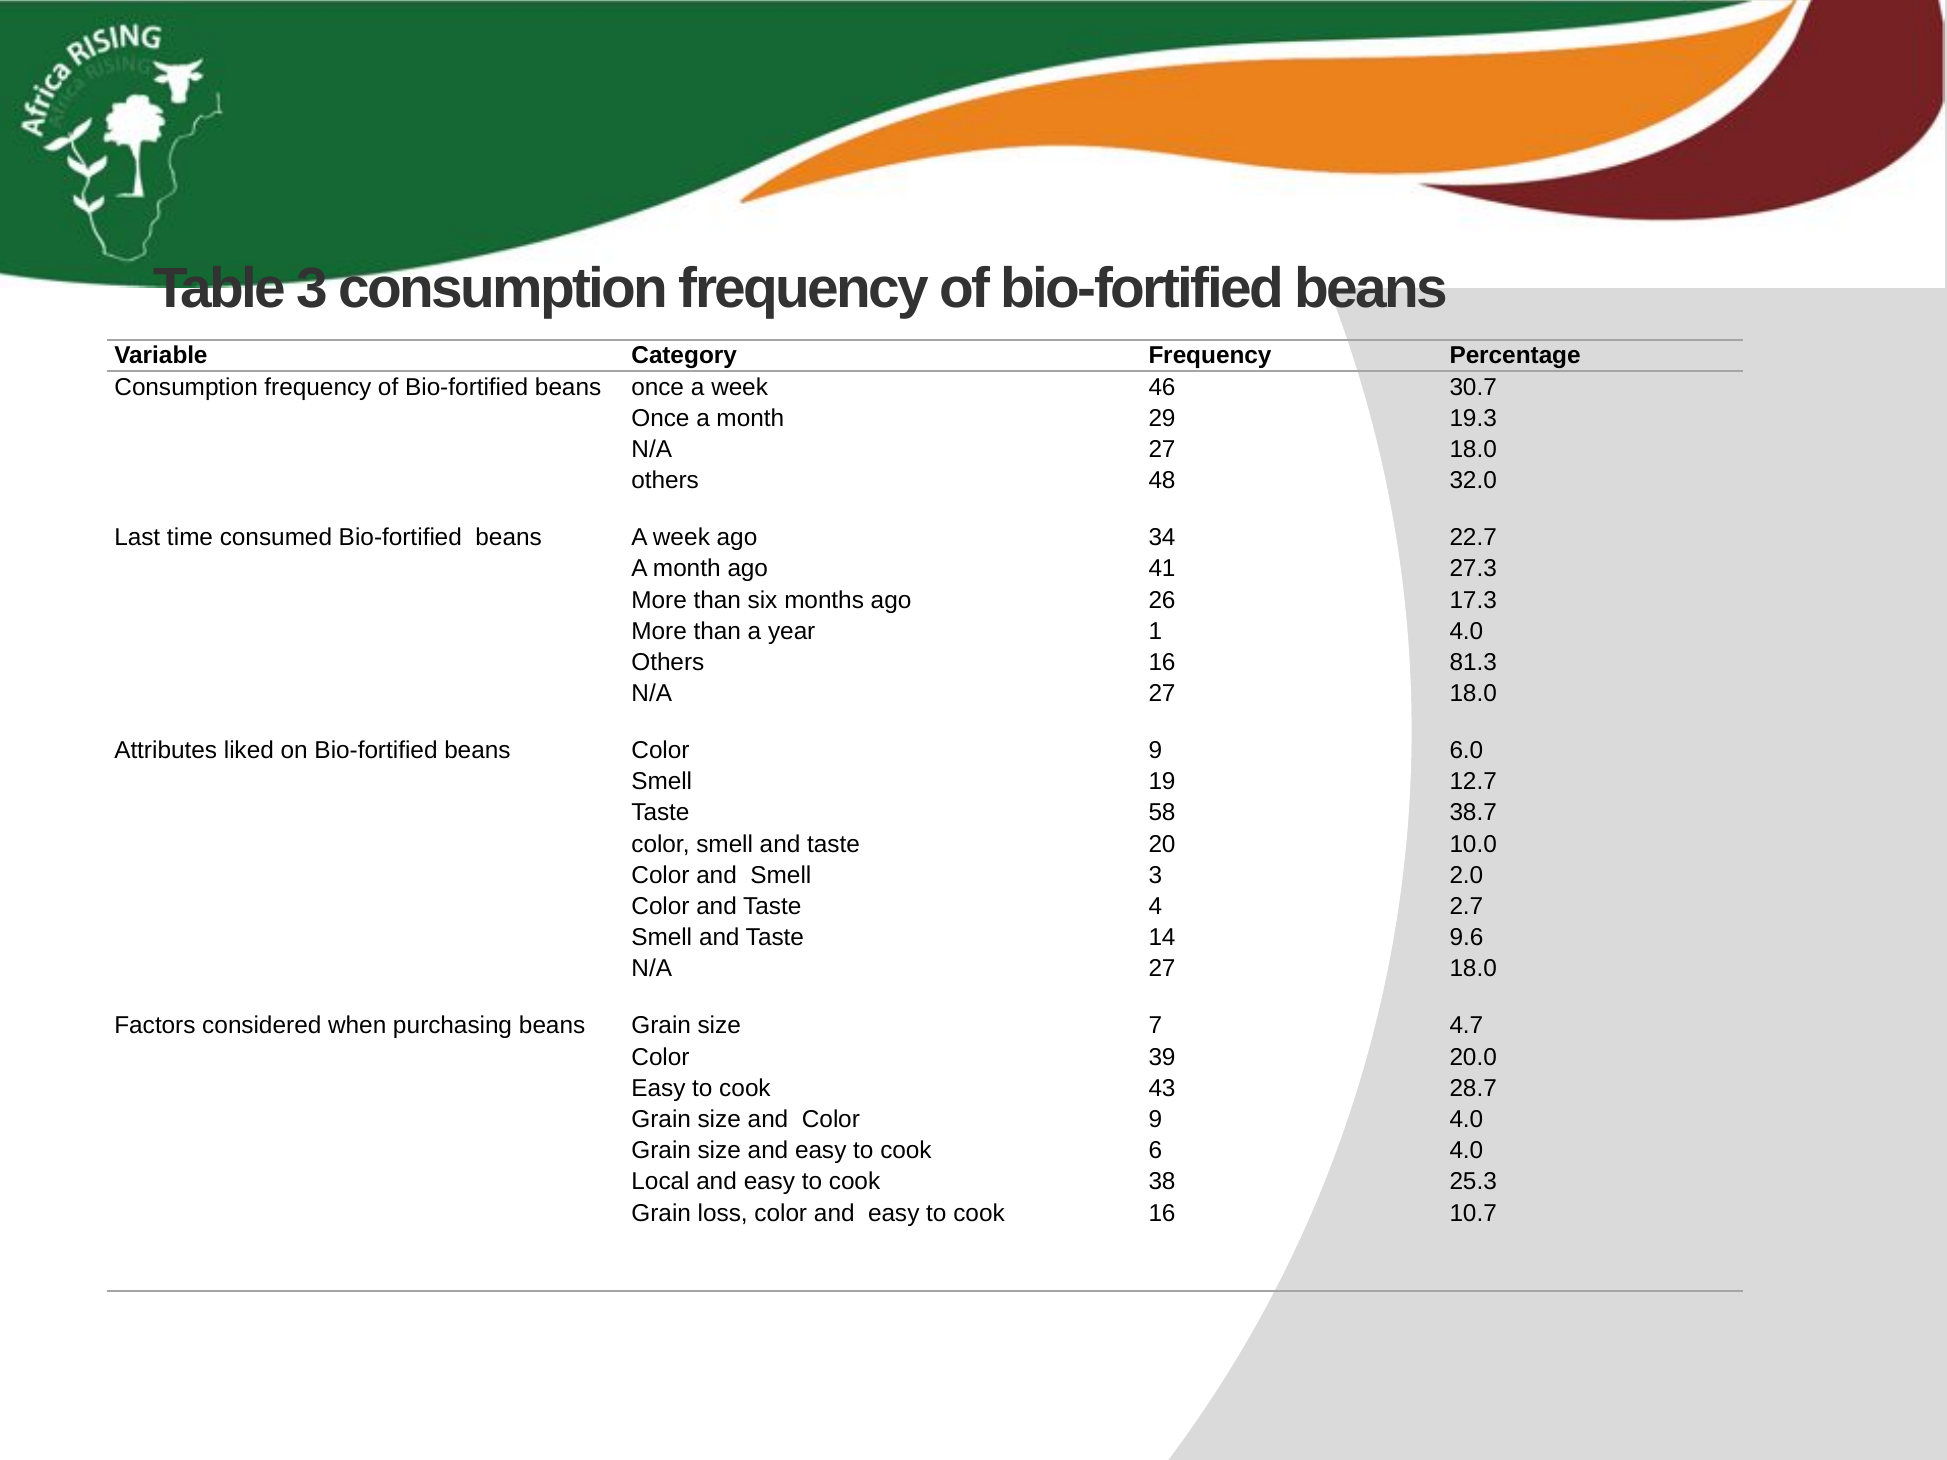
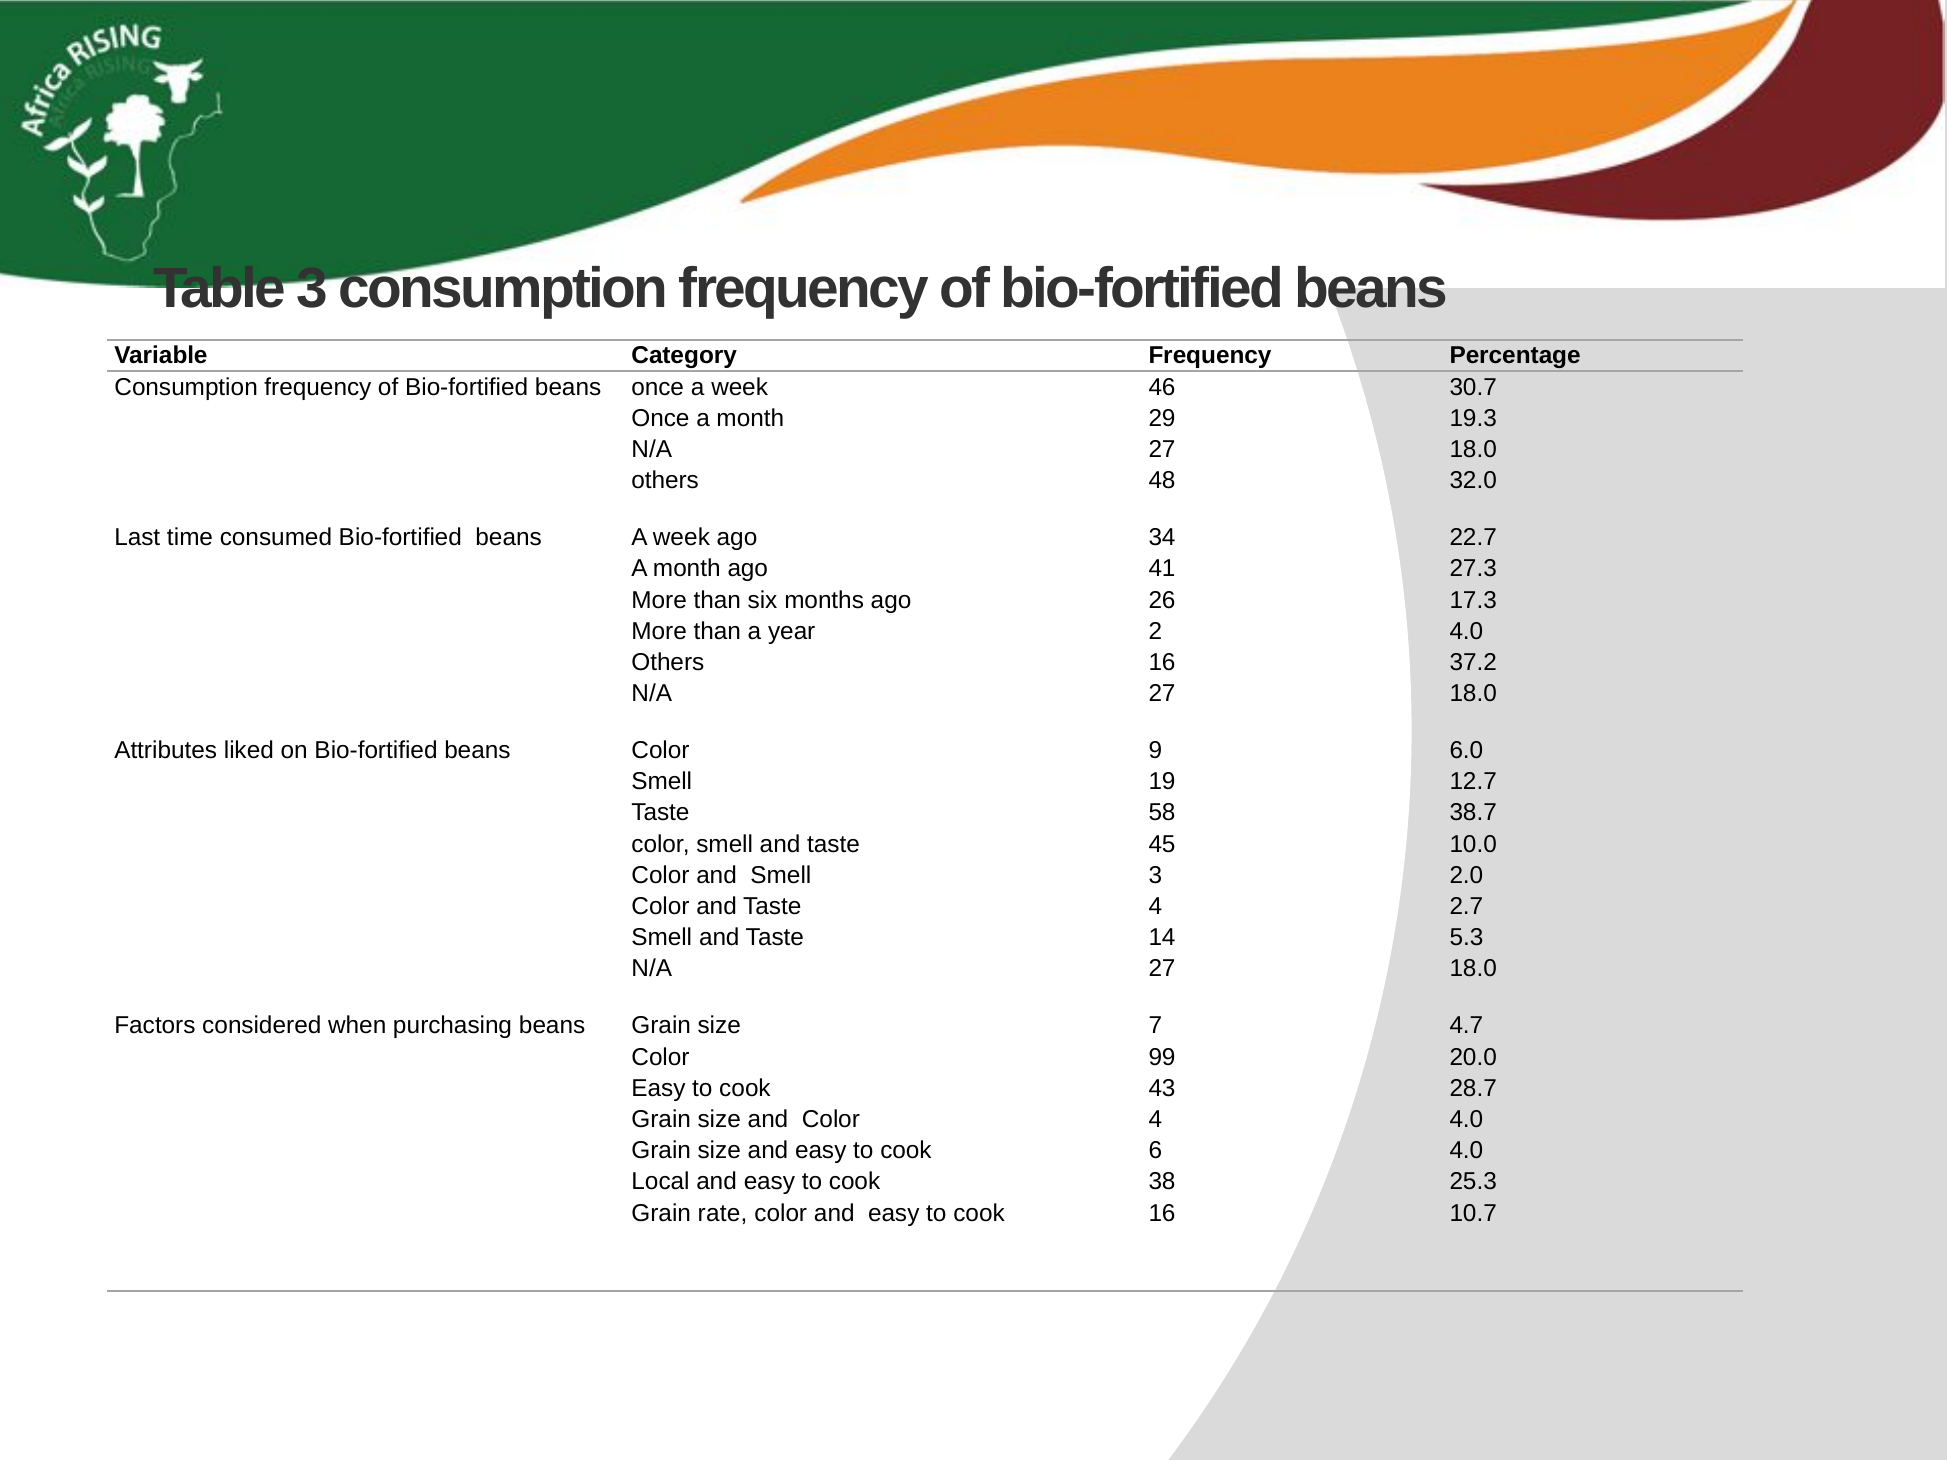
1: 1 -> 2 (1155, 631)
81.3: 81.3 -> 37.2 (1473, 663)
20: 20 -> 45 (1162, 844)
9.6: 9.6 -> 5.3 (1466, 938)
39: 39 -> 99 (1162, 1057)
and Color 9: 9 -> 4 (1155, 1120)
loss: loss -> rate (723, 1213)
